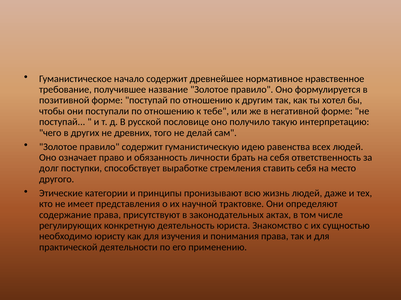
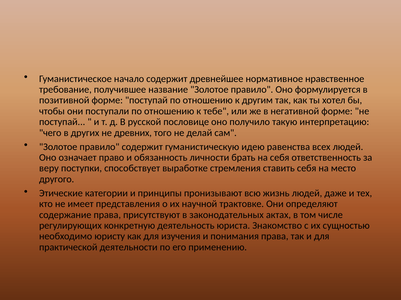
долг: долг -> веру (49, 169)
